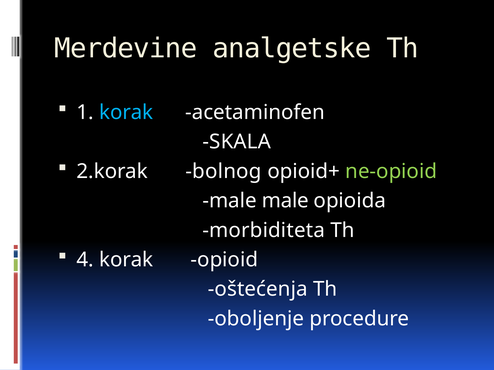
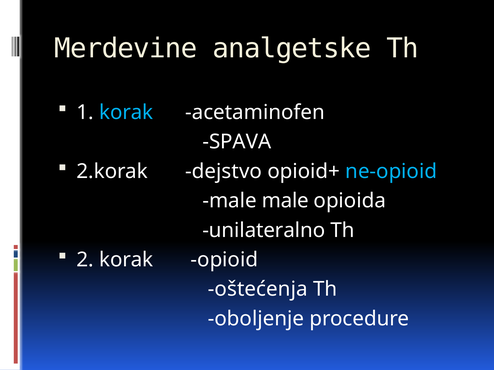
SKALA: SKALA -> SPAVA (237, 142)
bolnog: bolnog -> dejstvo (224, 172)
ne-opioid colour: light green -> light blue (391, 172)
morbiditeta: morbiditeta -> unilateralno (264, 231)
4: 4 -> 2 (85, 260)
